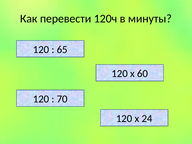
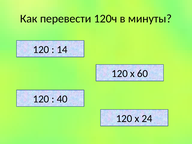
65: 65 -> 14 (62, 49)
70: 70 -> 40 (62, 99)
